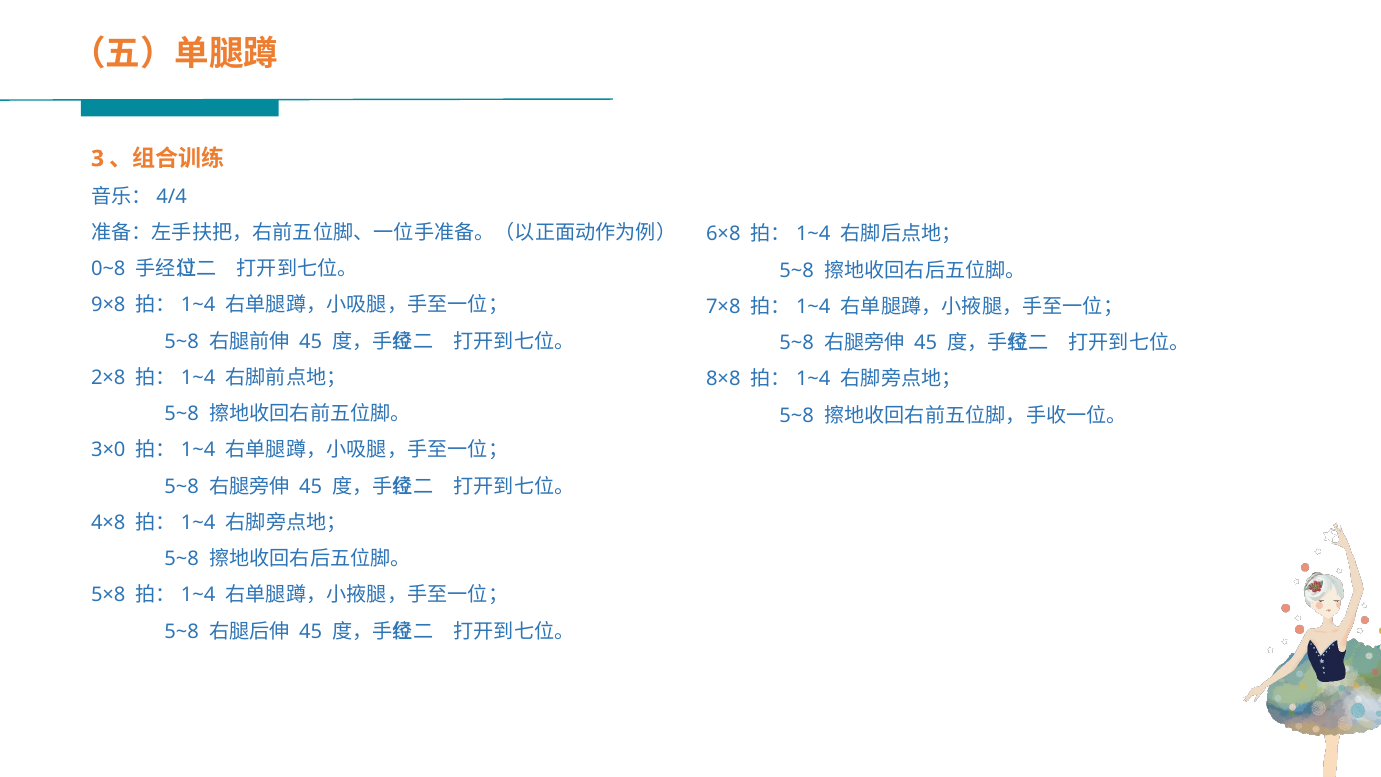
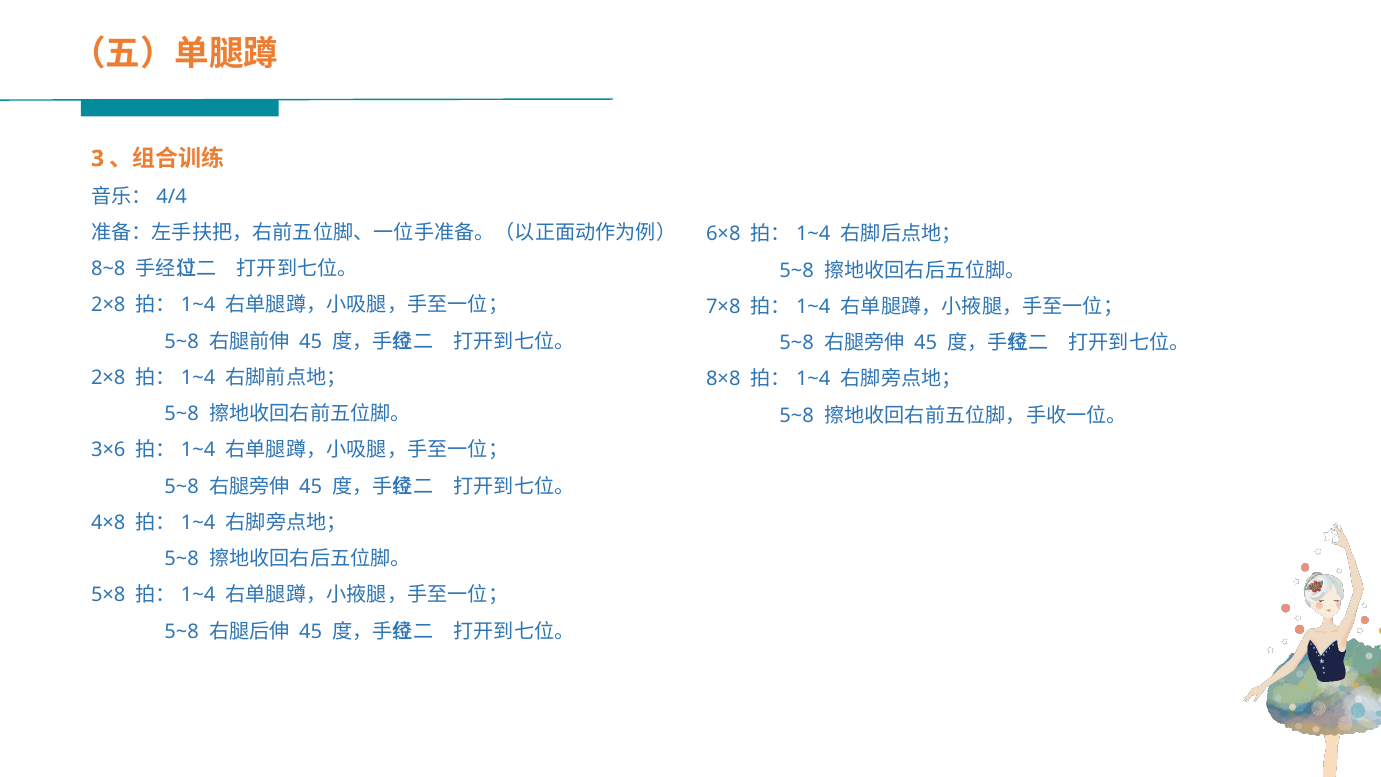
0~8: 0~8 -> 8~8 (108, 269)
9×8: 9×8 -> 2×8 (108, 305)
3×0: 3×0 -> 3×6 (108, 450)
